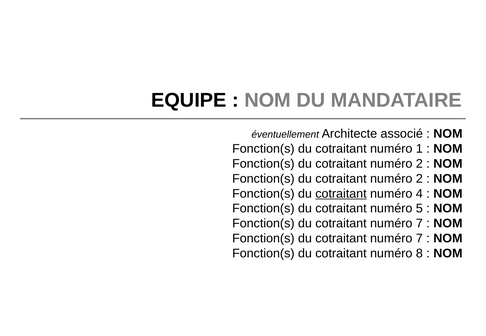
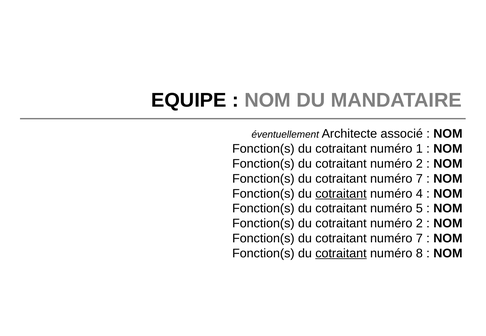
2: 2 -> 7 (419, 179)
7: 7 -> 2 (419, 224)
cotraitant underline: none -> present (341, 254)
